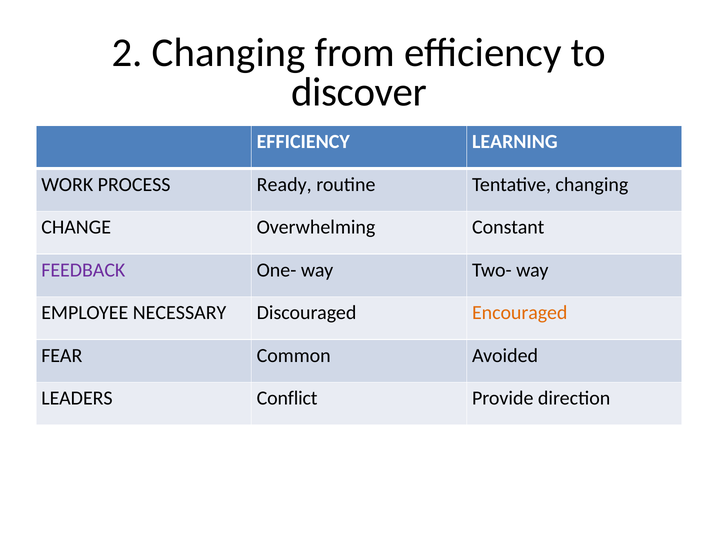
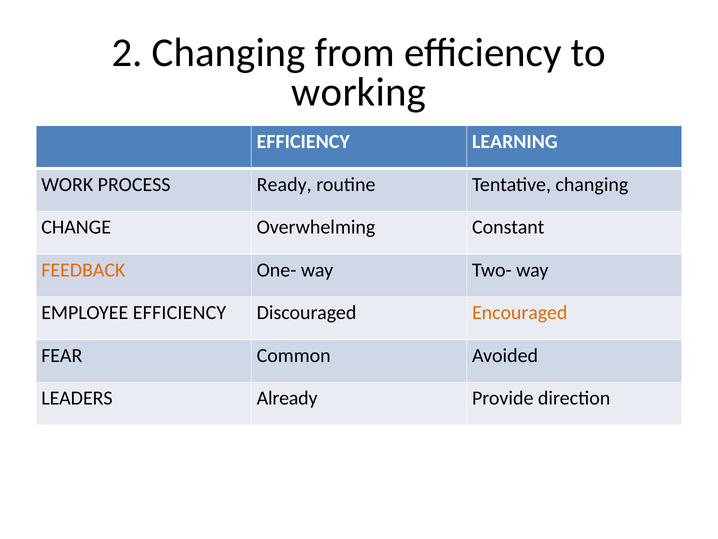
discover: discover -> working (359, 92)
FEEDBACK colour: purple -> orange (83, 270)
EMPLOYEE NECESSARY: NECESSARY -> EFFICIENCY (179, 313)
Conflict: Conflict -> Already (287, 398)
